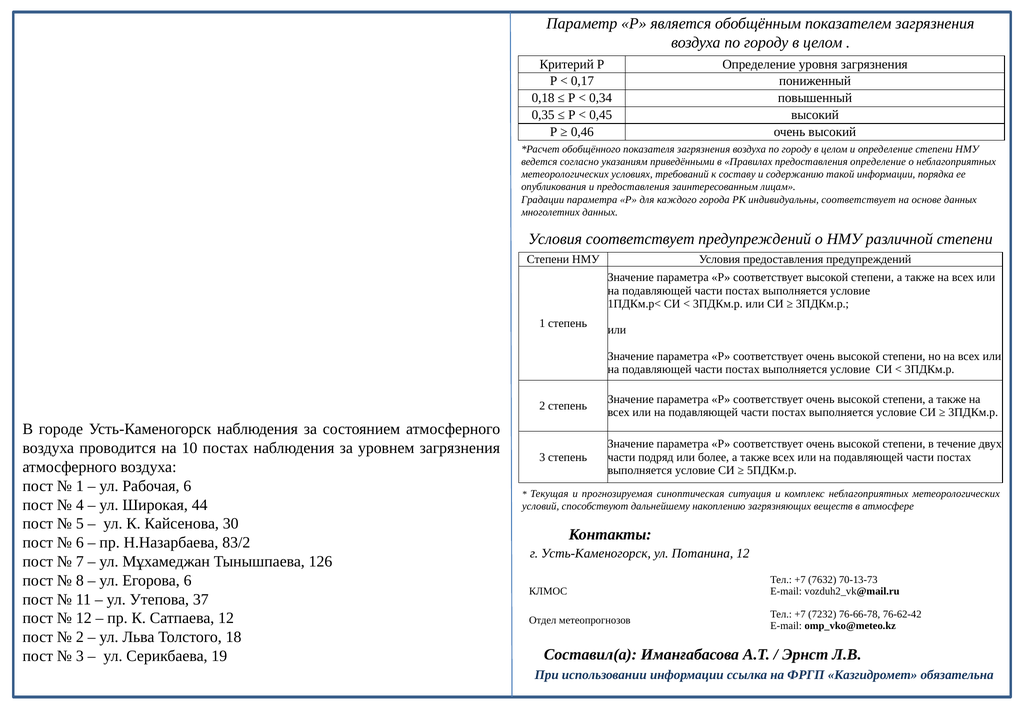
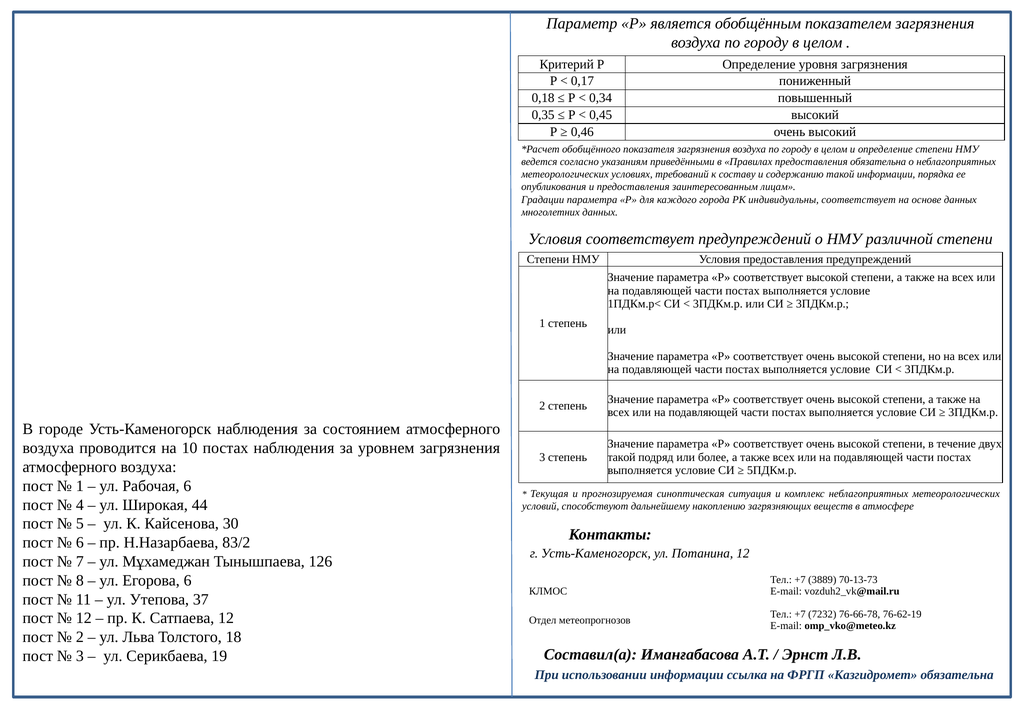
предоставления определение: определение -> обязательна (878, 162)
части: части -> такой (622, 457)
7632: 7632 -> 3889 (822, 580)
76-62-42: 76-62-42 -> 76-62-19 (902, 614)
